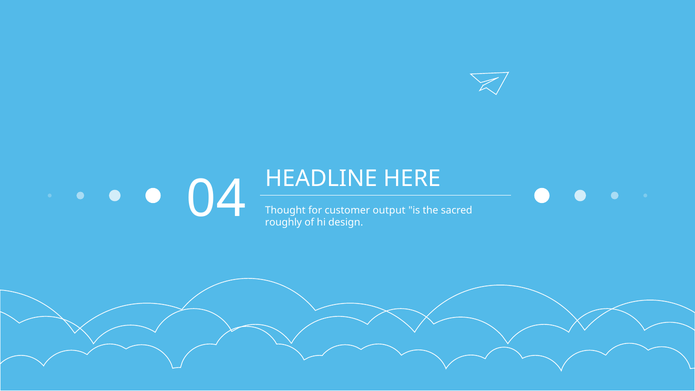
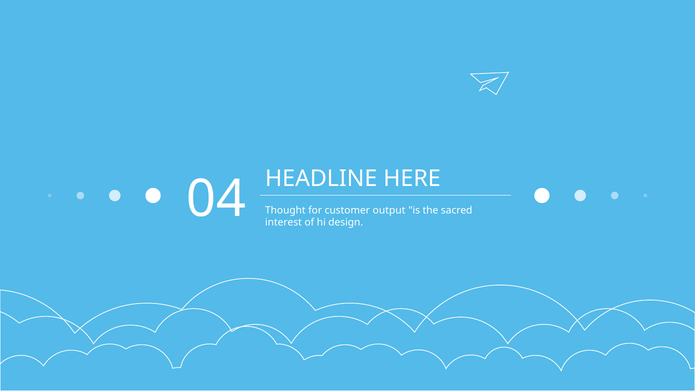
roughly: roughly -> interest (283, 222)
